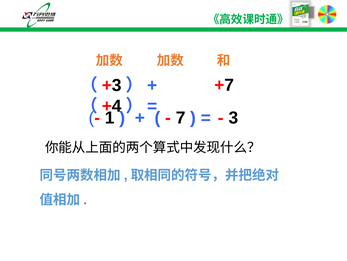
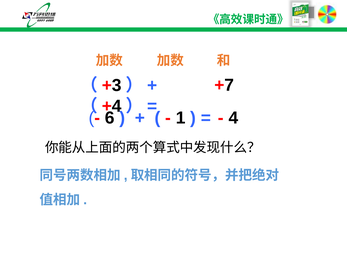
1: 1 -> 6 (110, 118)
7: 7 -> 1 (181, 118)
3: 3 -> 4 (233, 118)
